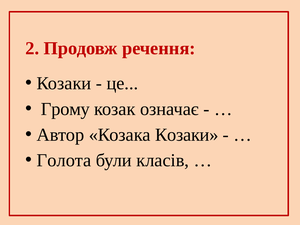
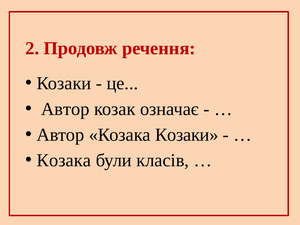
Грому: Грому -> Автор (65, 109)
Голота: Голота -> Козака (64, 160)
